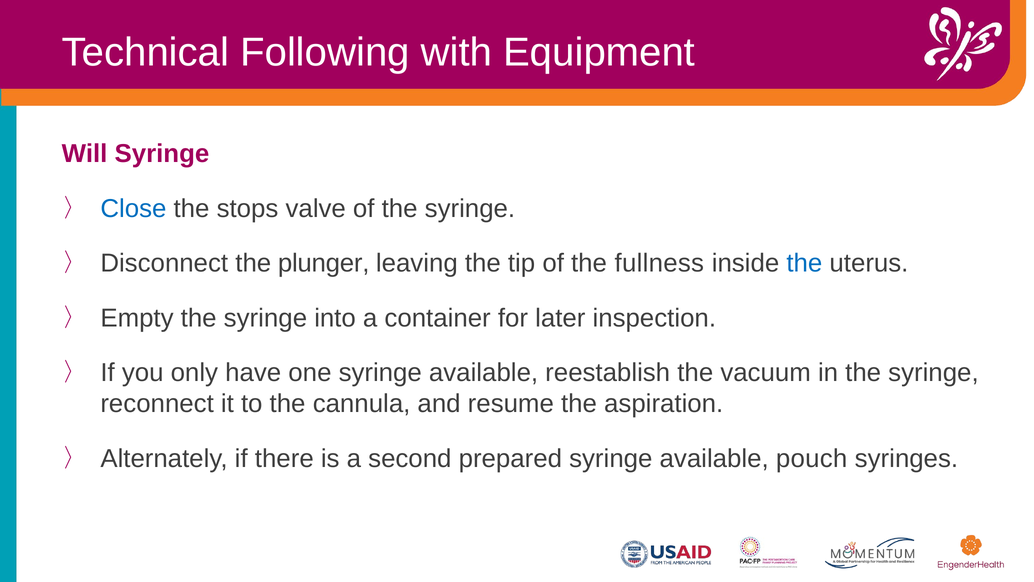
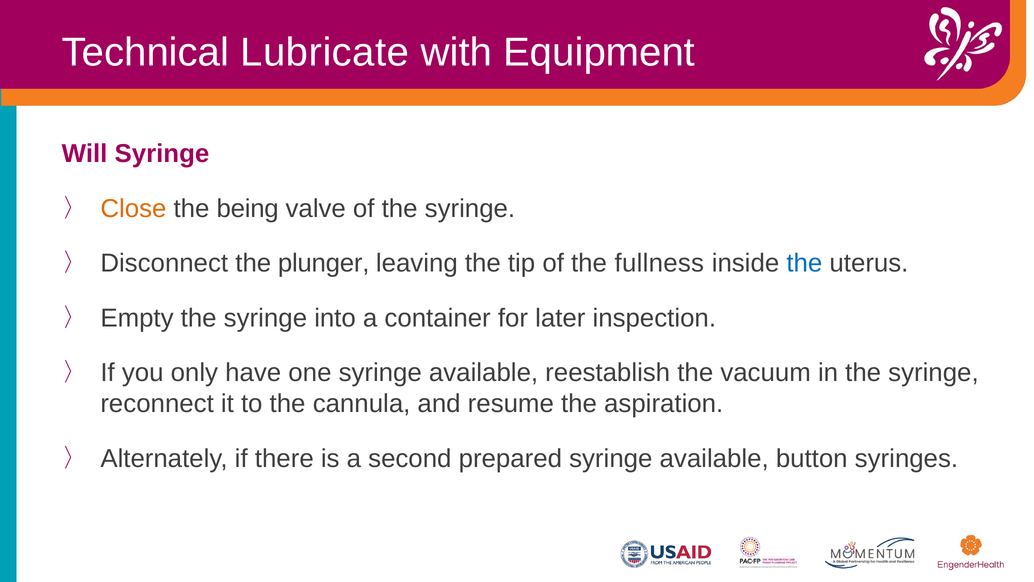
Following: Following -> Lubricate (325, 53)
Close colour: blue -> orange (133, 208)
stops: stops -> being (248, 208)
pouch: pouch -> button (812, 458)
